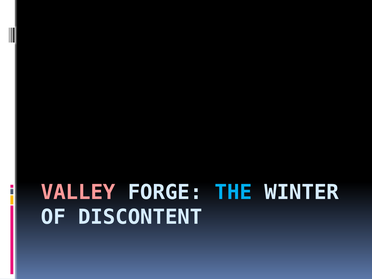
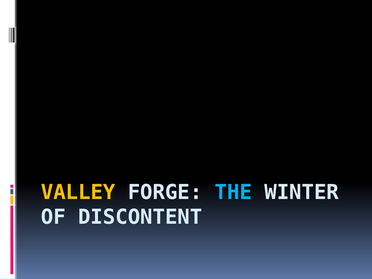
VALLEY colour: pink -> yellow (78, 192)
